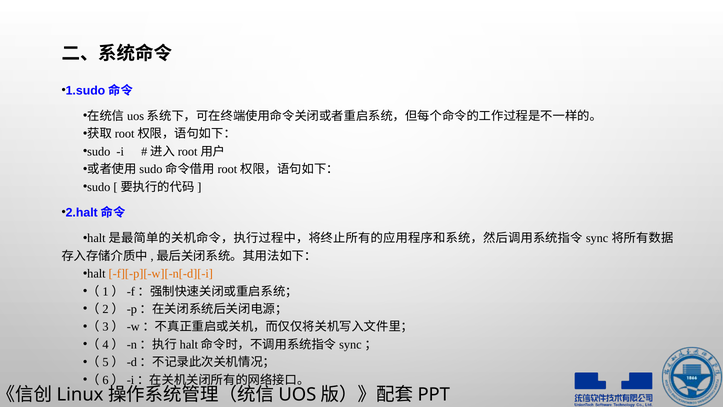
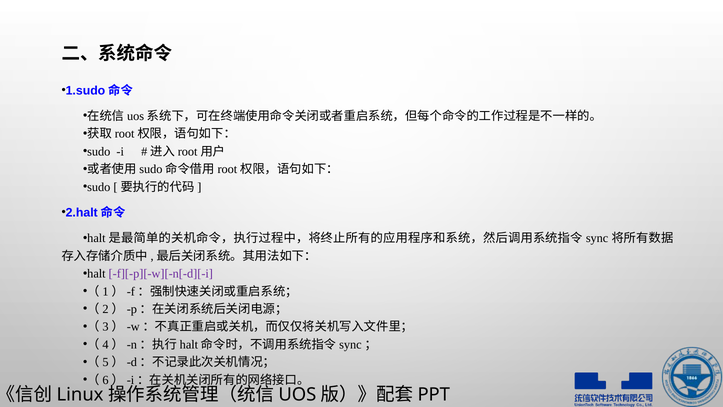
f][-p][-w][-n[-d][-i colour: orange -> purple (161, 274)
